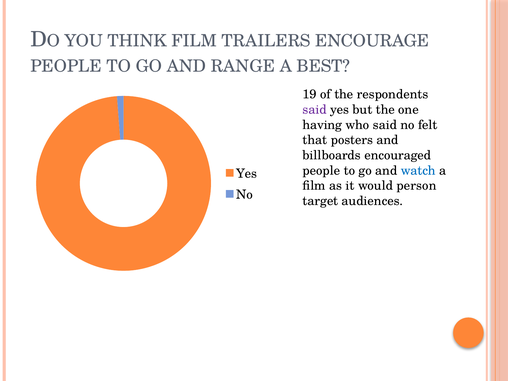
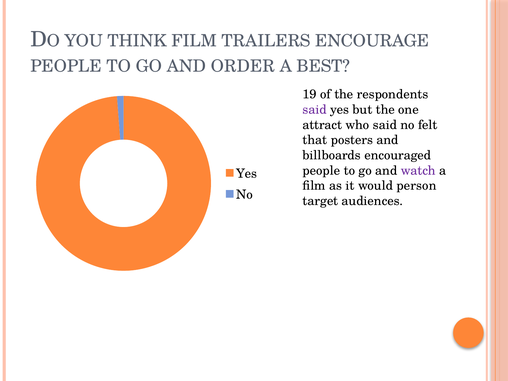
RANGE: RANGE -> ORDER (243, 66)
having: having -> attract (322, 125)
watch colour: blue -> purple (418, 171)
